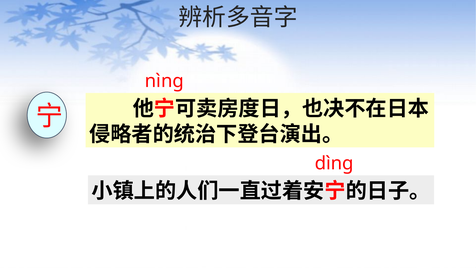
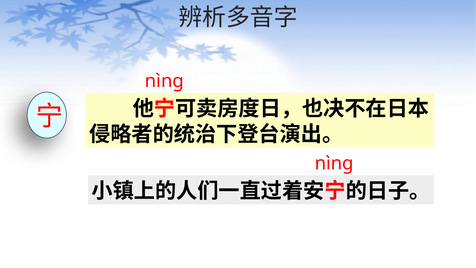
dìng: dìng -> nìng (334, 163)
